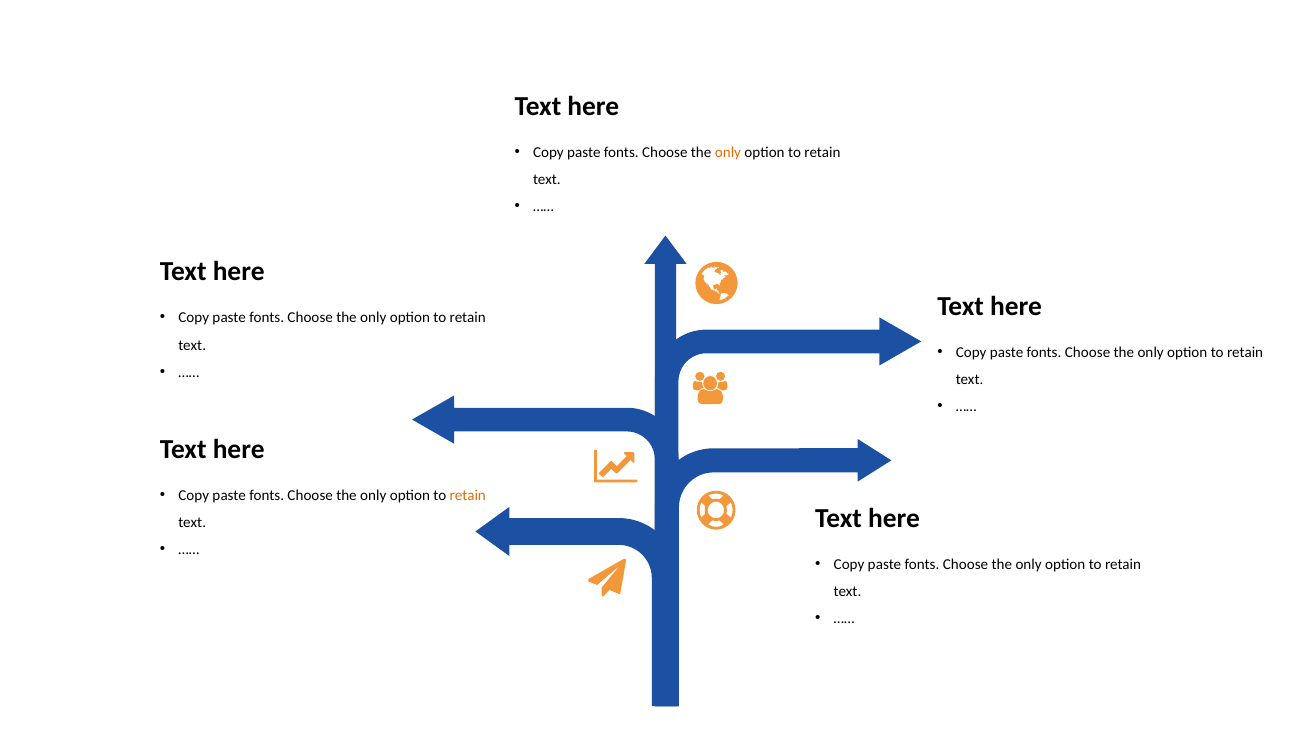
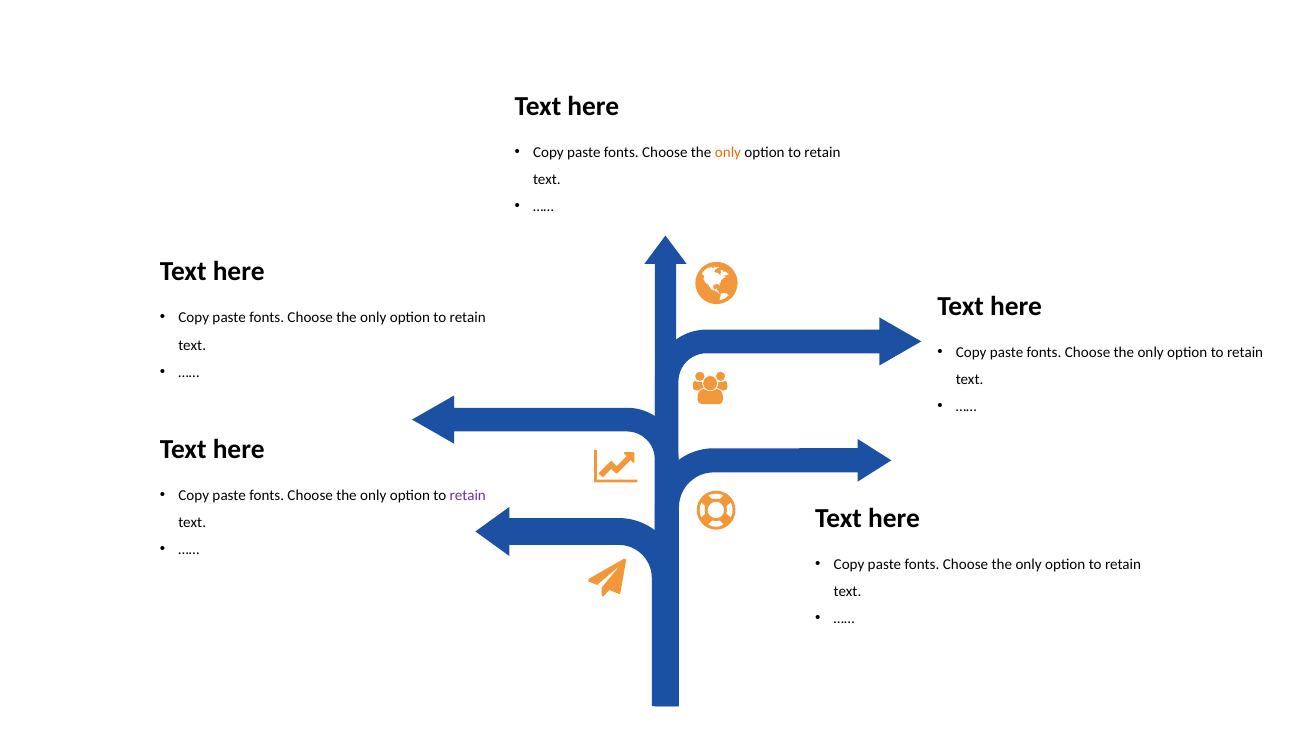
retain colour: orange -> purple (468, 496)
